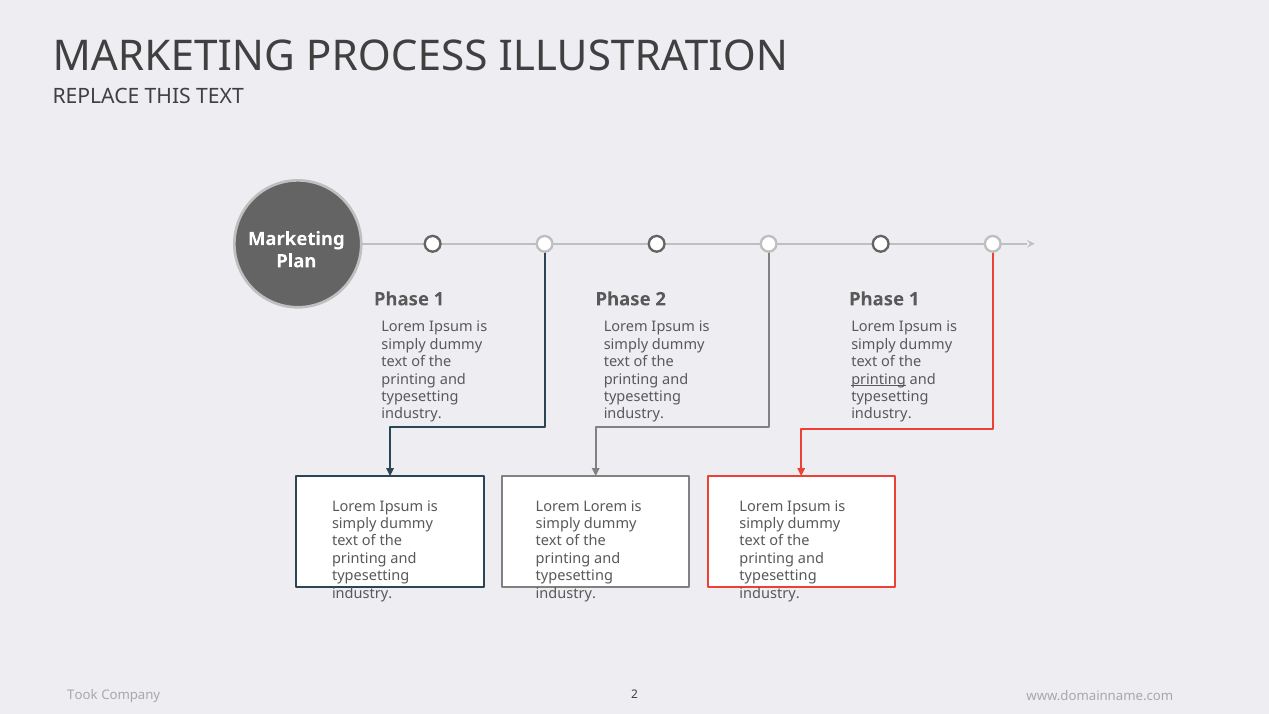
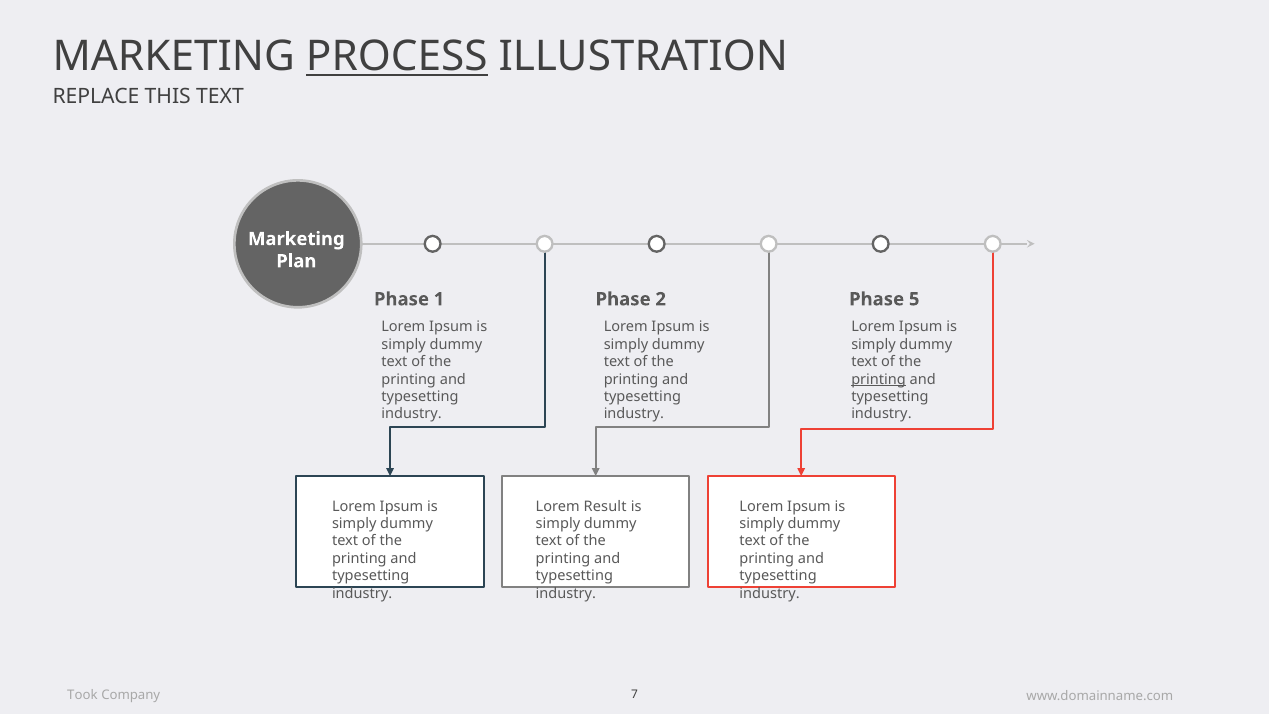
PROCESS underline: none -> present (397, 57)
2 Phase 1: 1 -> 5 (914, 299)
Lorem Lorem: Lorem -> Result (605, 506)
Company 2: 2 -> 7 (635, 695)
